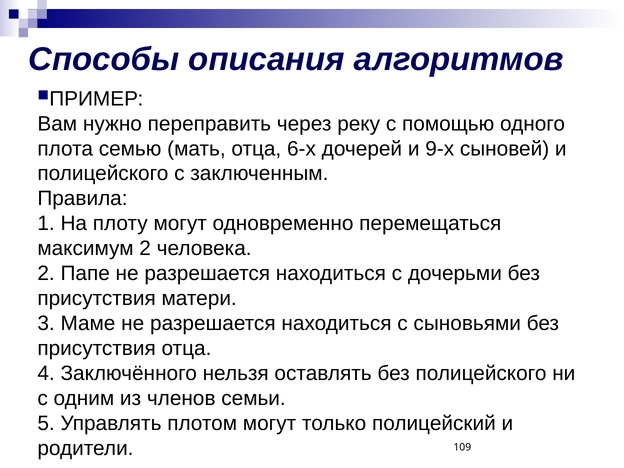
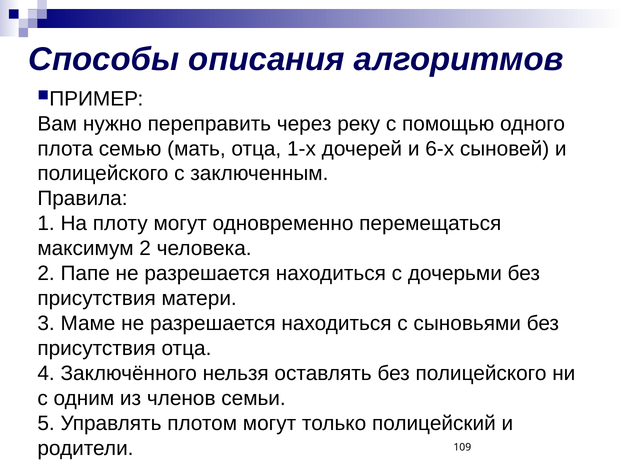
6-х: 6-х -> 1-х (301, 149)
9-х: 9-х -> 6-х (440, 149)
